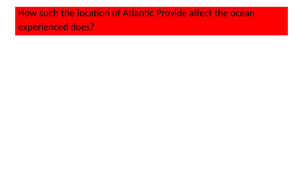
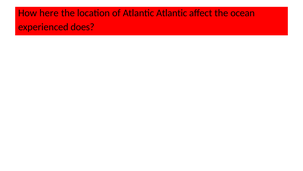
such: such -> here (49, 13)
Atlantic Provide: Provide -> Atlantic (172, 13)
